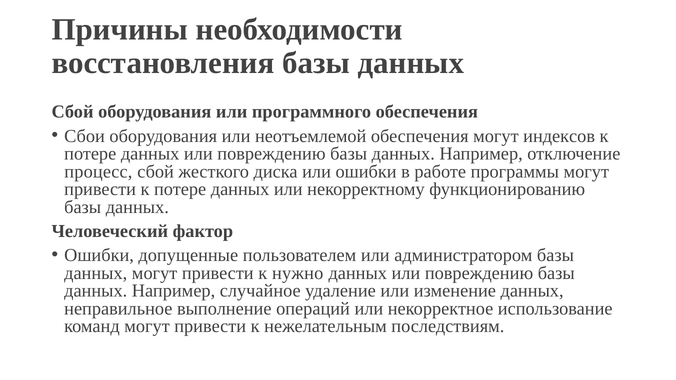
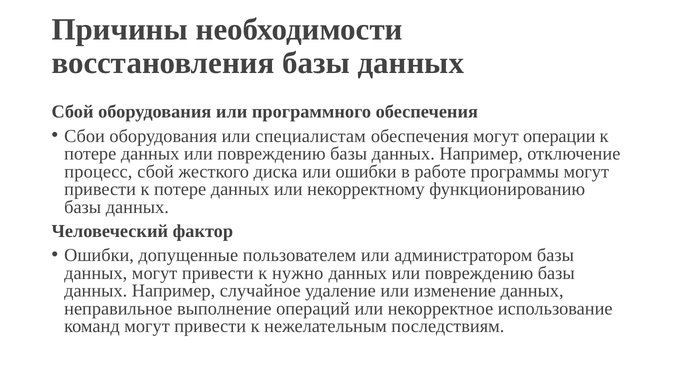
неотъемлемой: неотъемлемой -> специалистам (311, 136)
индексов: индексов -> операции (559, 136)
